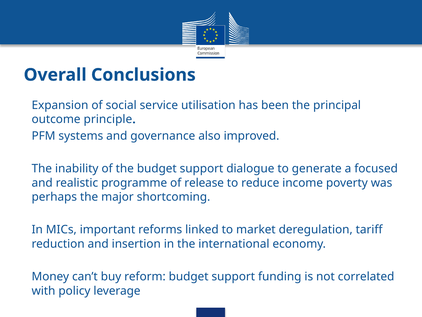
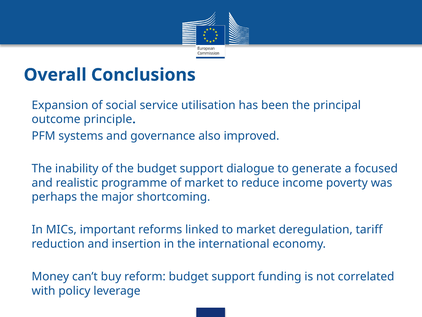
of release: release -> market (204, 183)
